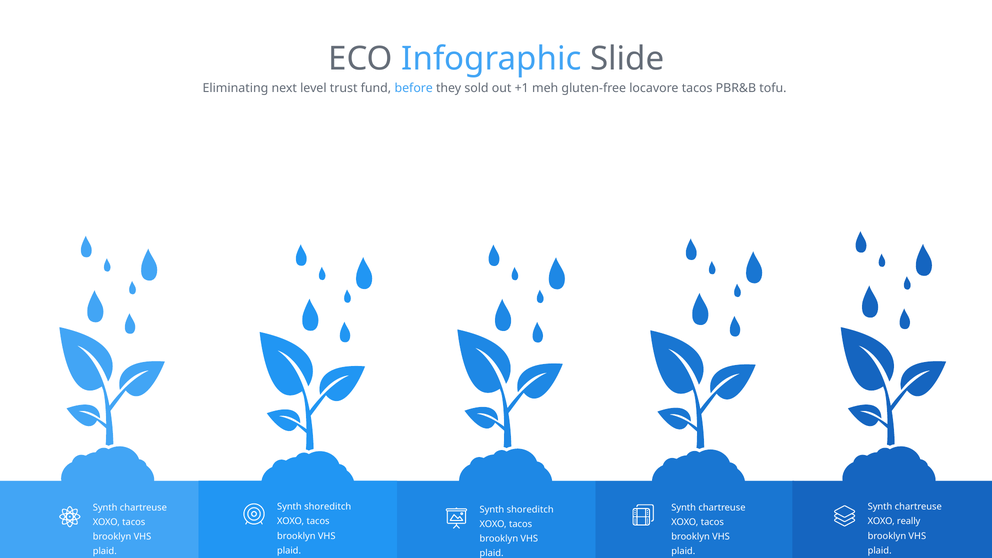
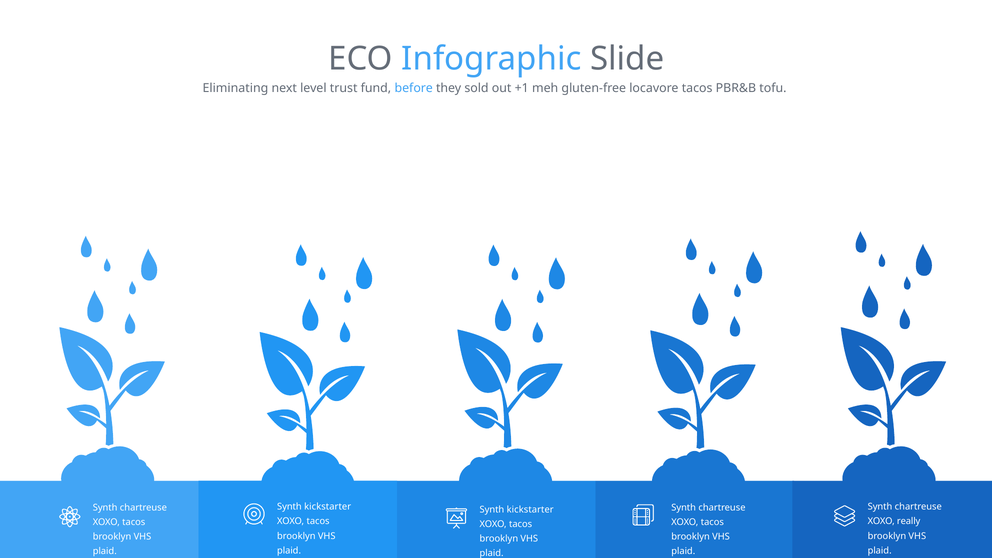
shoreditch: shoreditch -> kickstarter (328, 507)
shoreditch: shoreditch -> kickstarter (530, 509)
